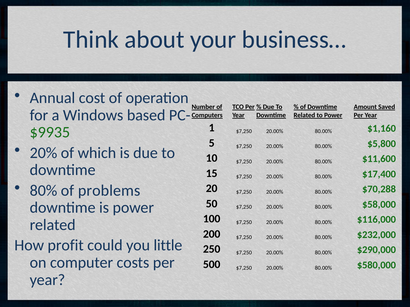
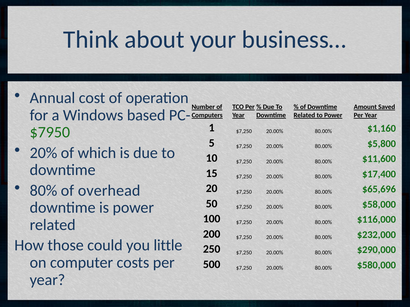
$9935: $9935 -> $7950 (50, 133)
problems: problems -> overhead (109, 191)
$70,288: $70,288 -> $65,696 (379, 189)
profit: profit -> those (66, 246)
